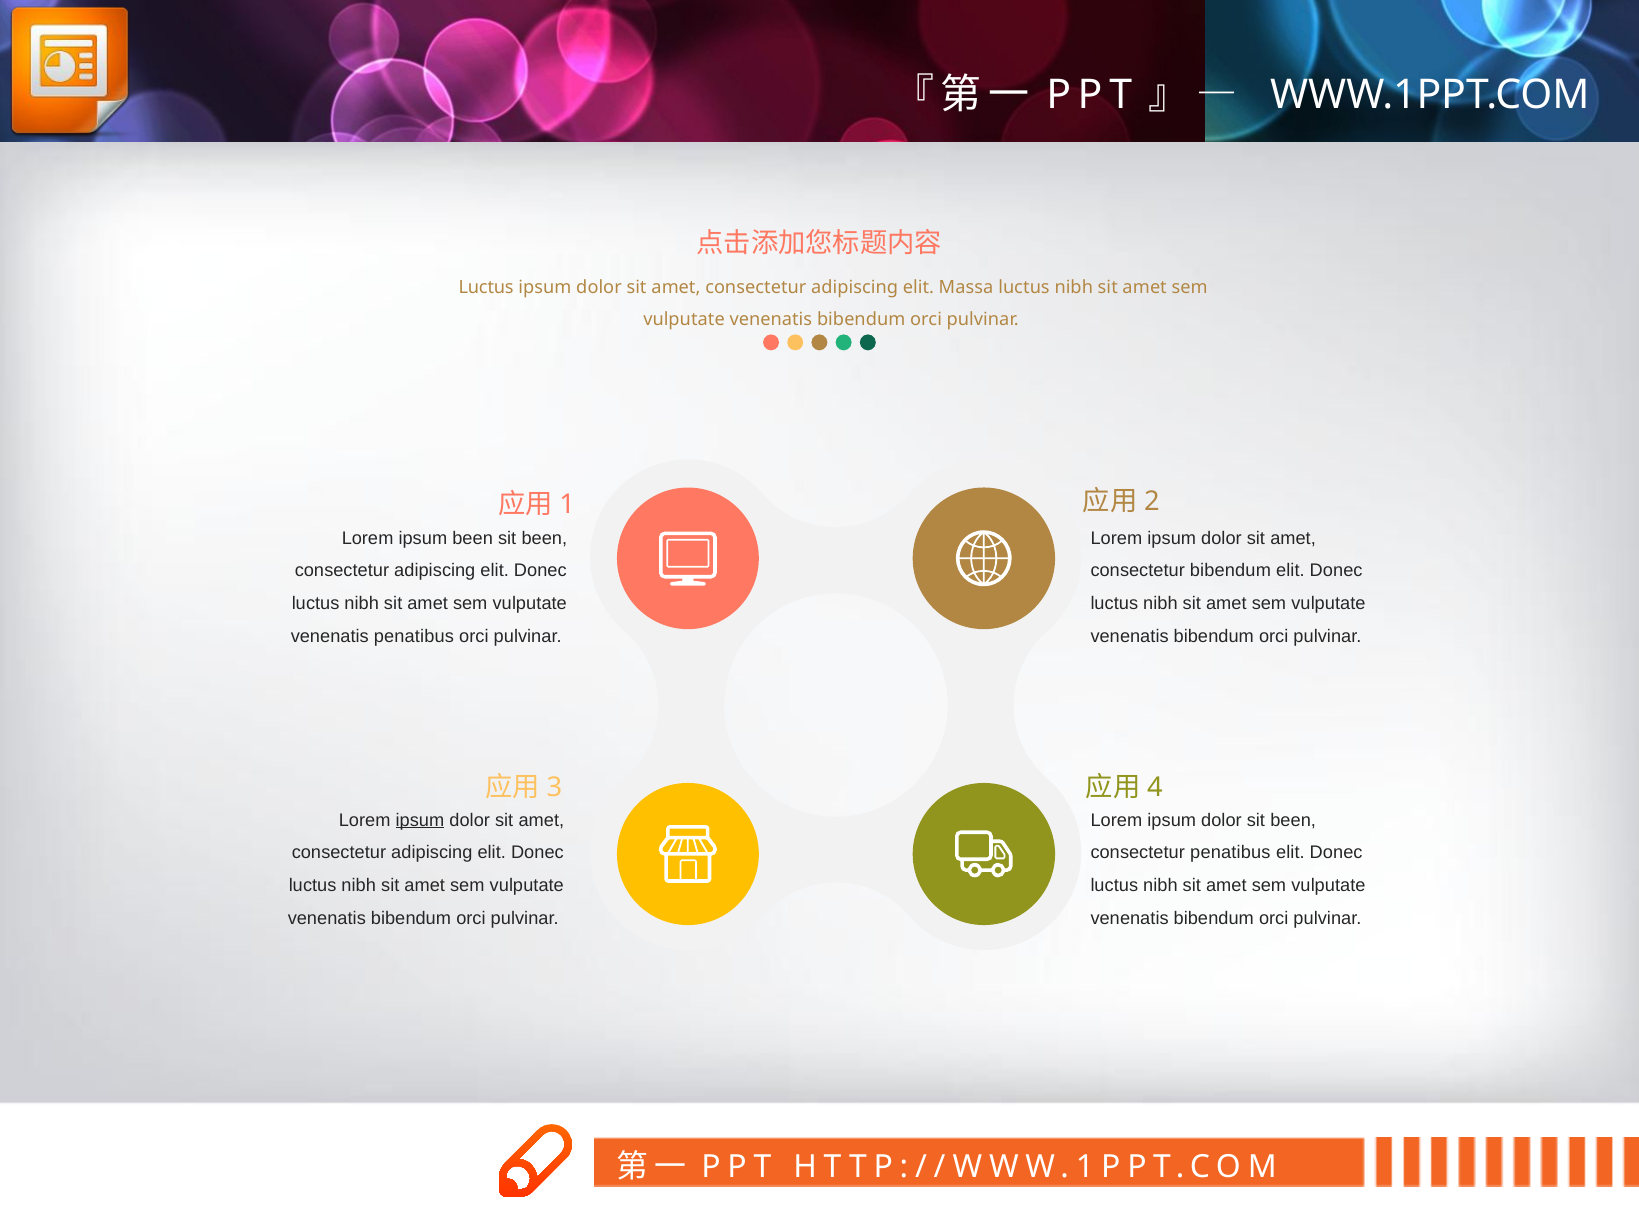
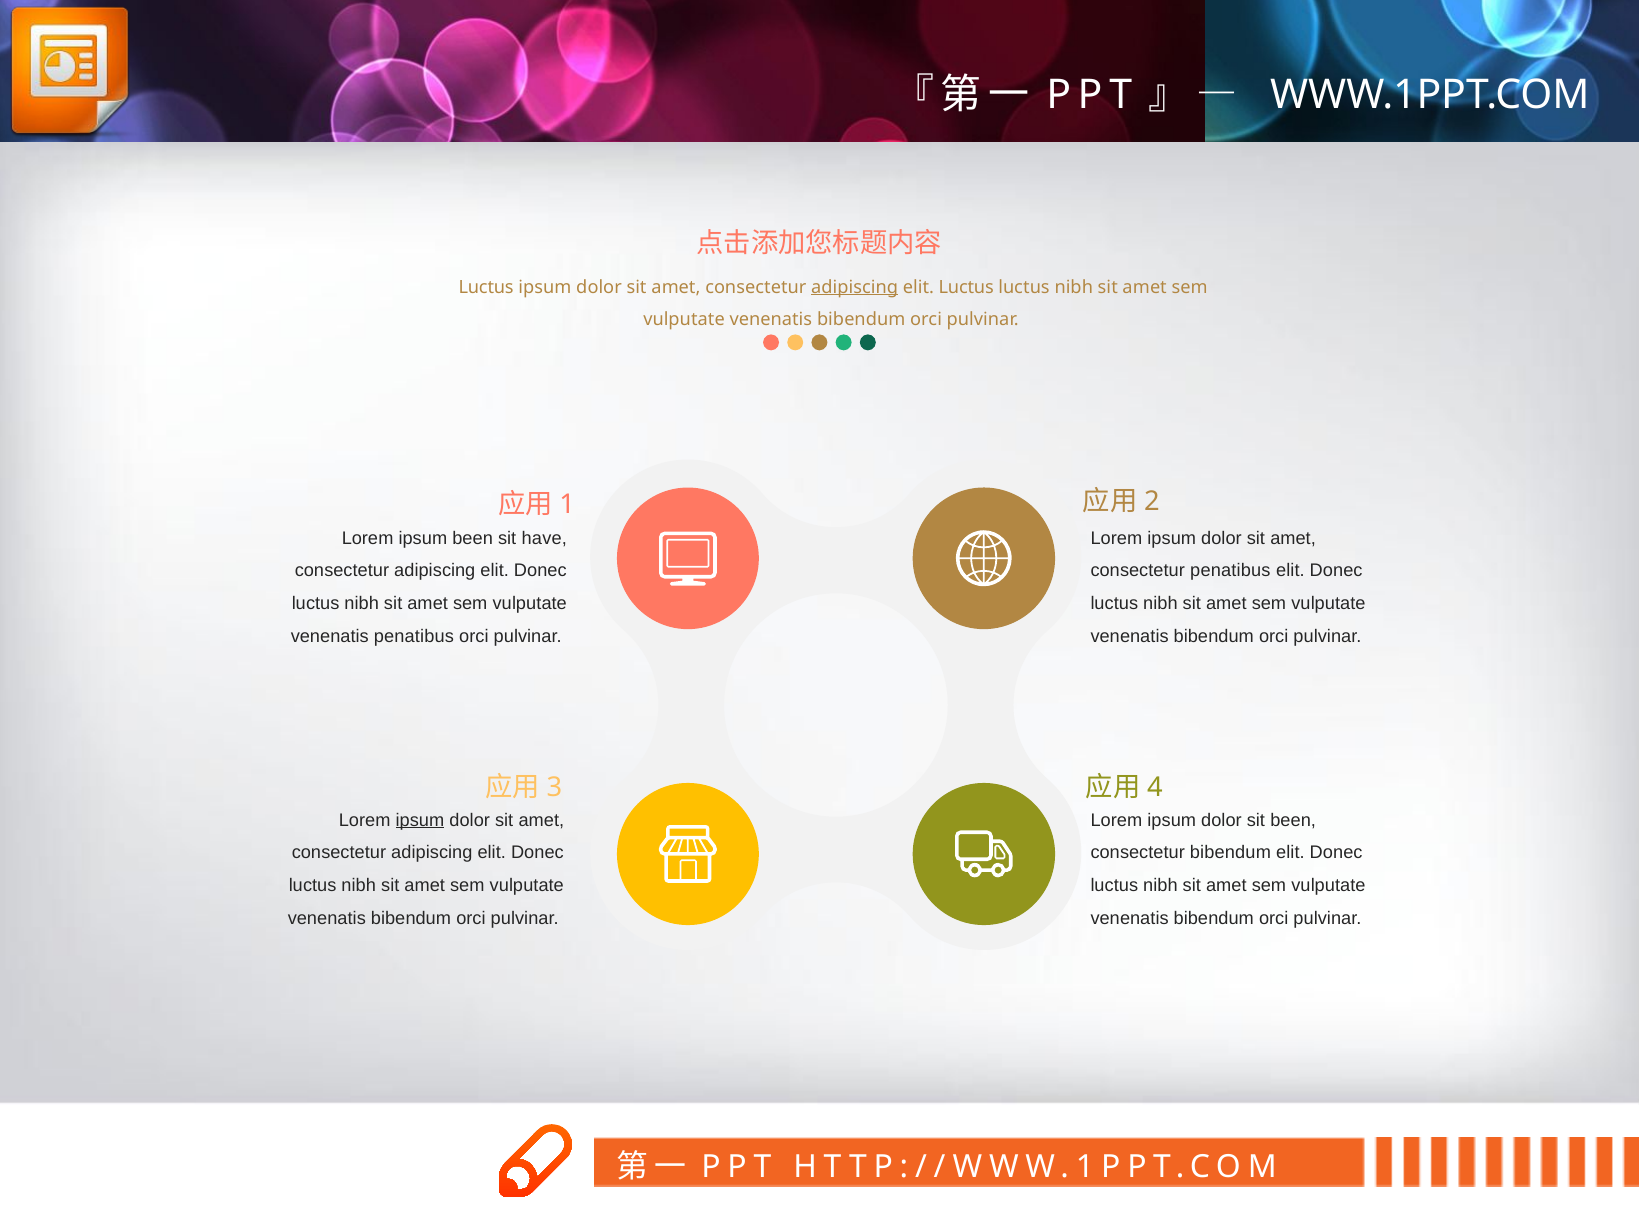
adipiscing underline: none -> present (855, 287)
elit Massa: Massa -> Luctus (966, 287)
been: been -> have (544, 538)
consectetur bibendum: bibendum -> penatibus (1230, 571)
consectetur penatibus: penatibus -> bibendum (1230, 853)
